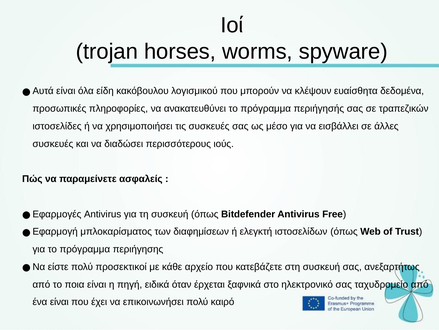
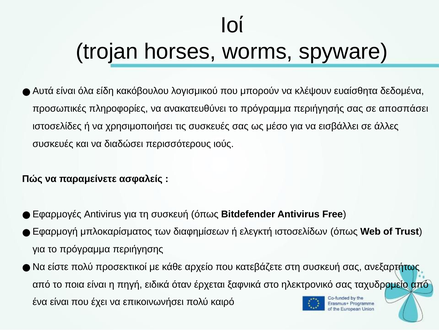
τραπεζικών: τραπεζικών -> αποσπάσει (404, 108)
